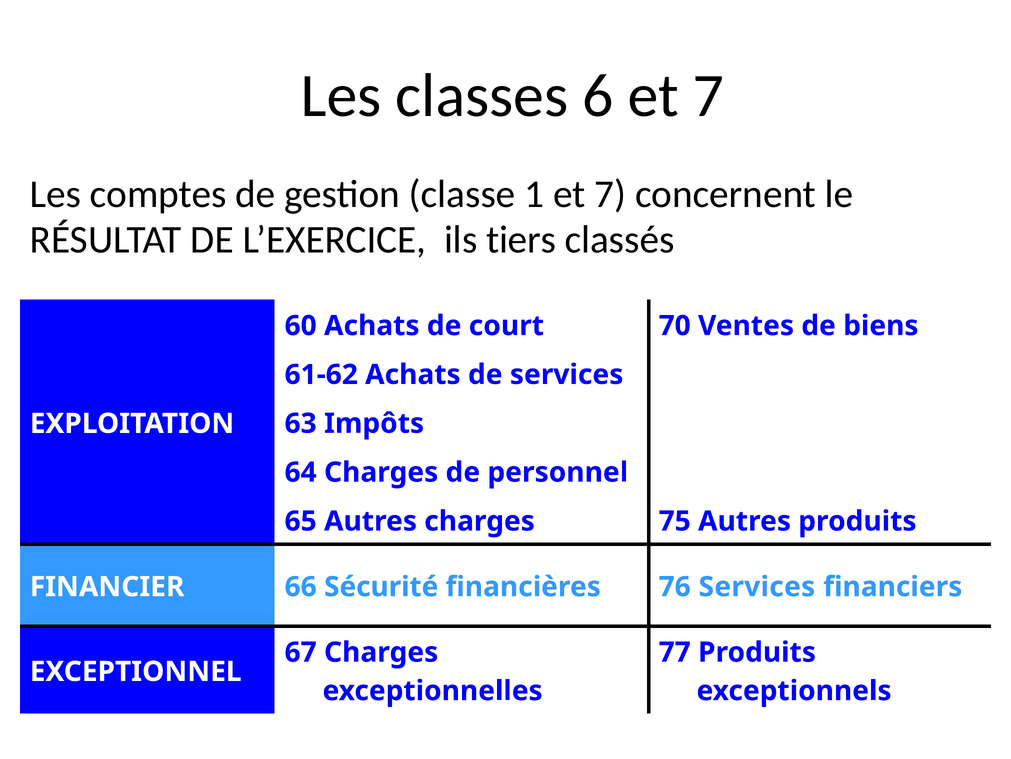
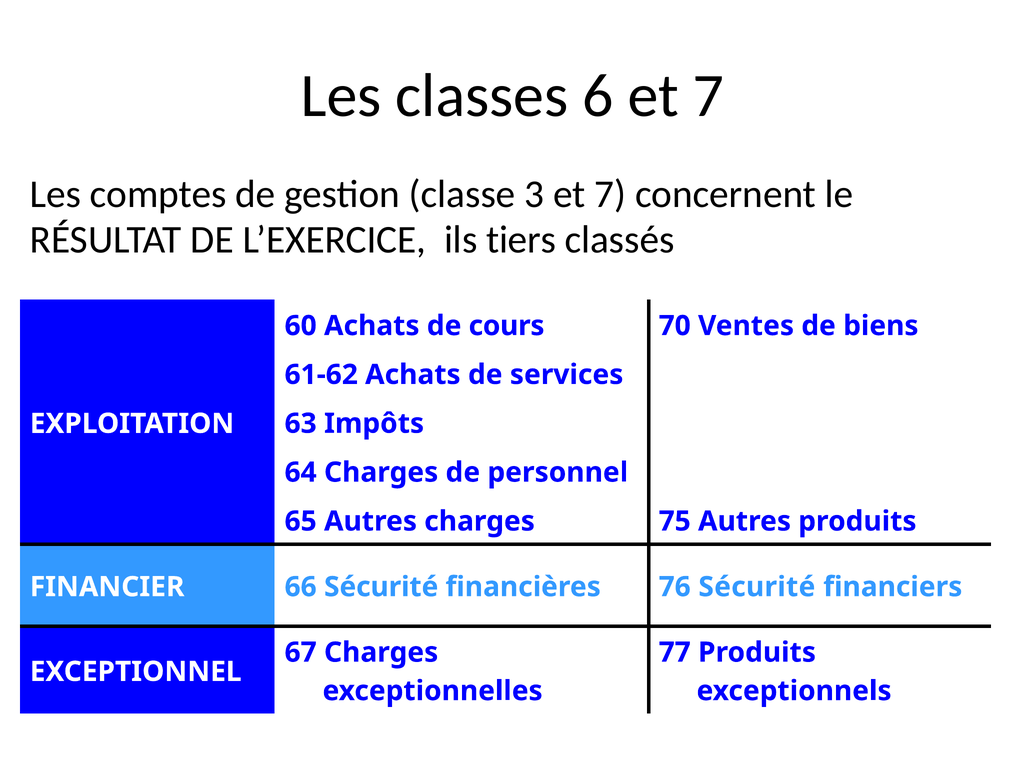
1: 1 -> 3 (534, 194)
court: court -> cours (507, 326)
76 Services: Services -> Sécurité (757, 586)
